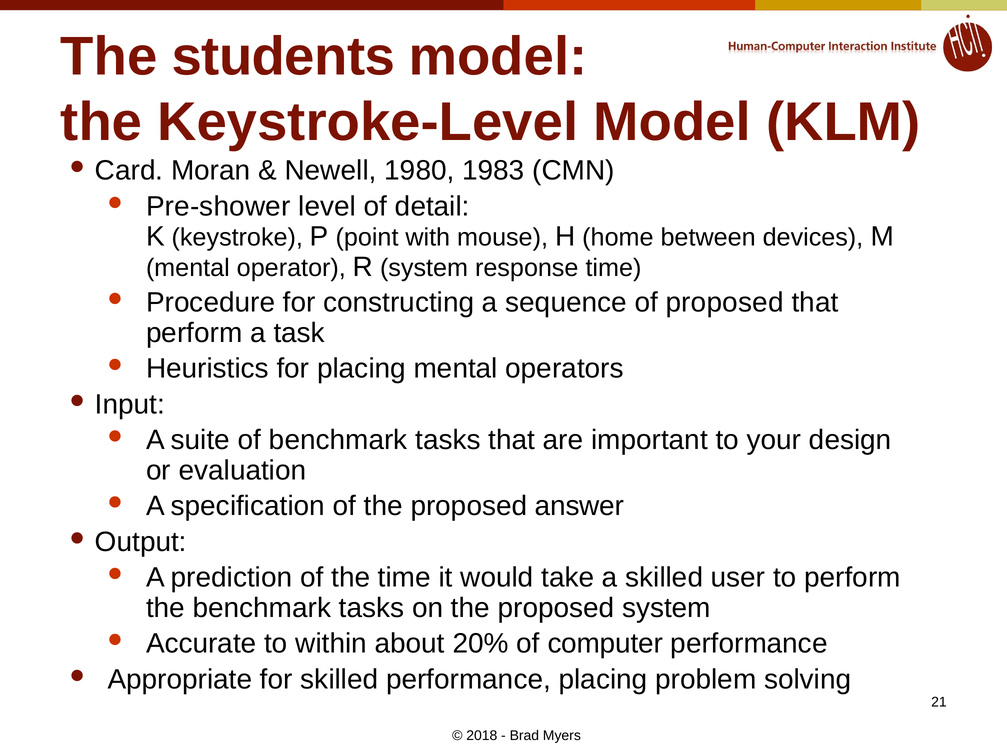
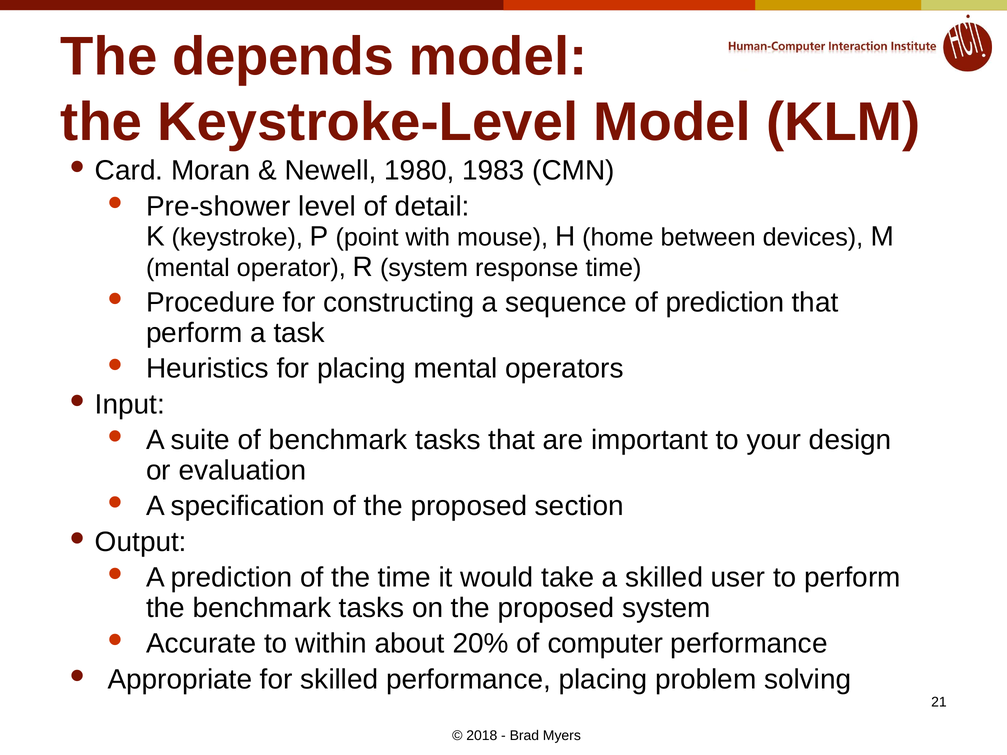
students: students -> depends (283, 57)
of proposed: proposed -> prediction (725, 303)
answer: answer -> section (579, 506)
